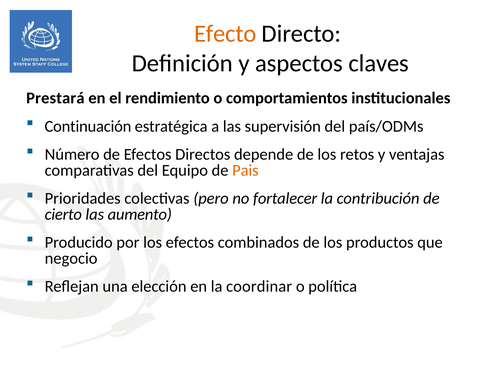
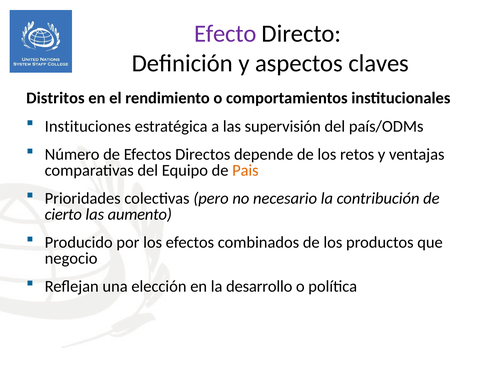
Efecto colour: orange -> purple (225, 34)
Prestará: Prestará -> Distritos (55, 98)
Continuación: Continuación -> Instituciones (88, 126)
fortalecer: fortalecer -> necesario (285, 198)
coordinar: coordinar -> desarrollo (259, 286)
